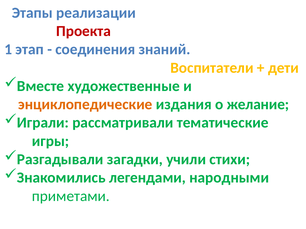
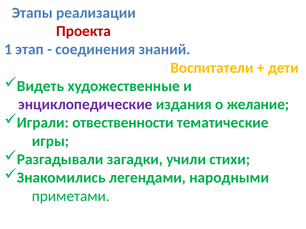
Вместе: Вместе -> Видеть (41, 86)
энциклопедические colour: orange -> purple (85, 105)
рассматривали: рассматривали -> отвественности (123, 123)
